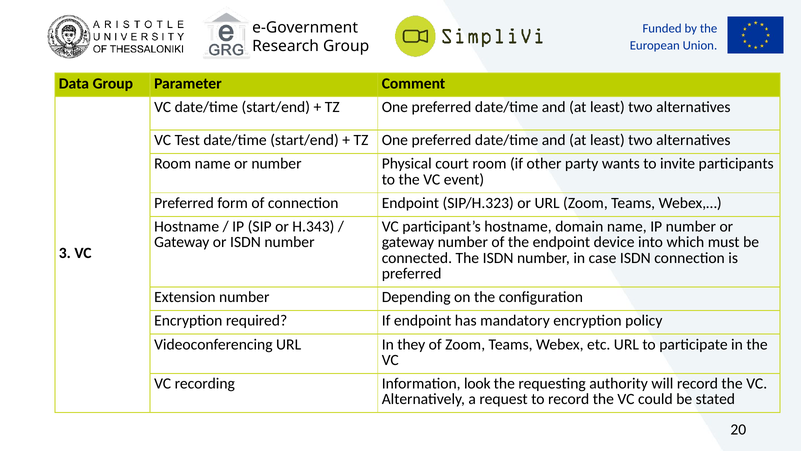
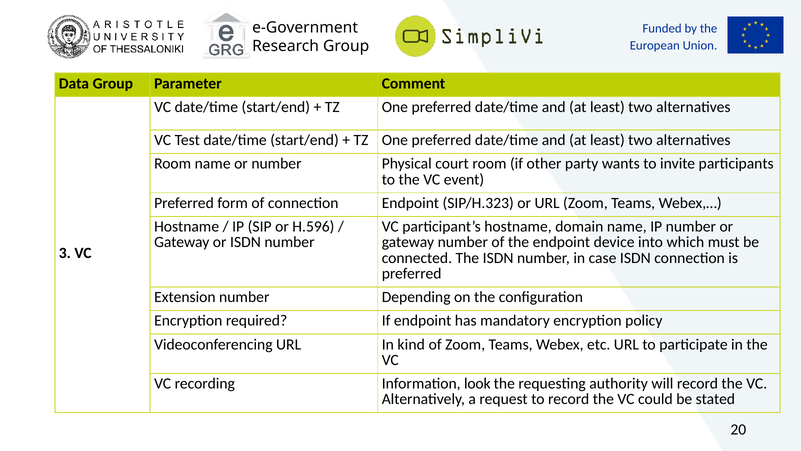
H.343: H.343 -> H.596 (313, 226)
they: they -> kind (411, 344)
